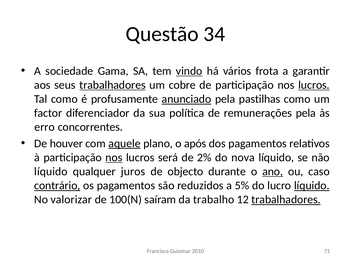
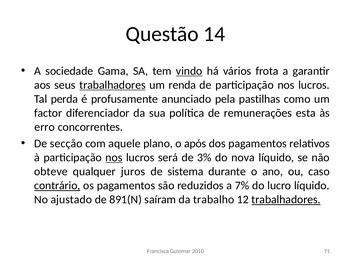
34: 34 -> 14 (214, 34)
cobre: cobre -> renda (182, 85)
lucros underline: present -> none (314, 85)
Tal como: como -> perda (64, 99)
anunciado underline: present -> none (186, 99)
remunerações pela: pela -> esta (306, 113)
houver: houver -> secção (66, 144)
aquele underline: present -> none (125, 144)
2%: 2% -> 3% (204, 158)
líquido: líquido -> obteve (51, 172)
objecto: objecto -> sistema (186, 172)
ano underline: present -> none (273, 172)
5%: 5% -> 7% (242, 186)
líquido underline: present -> none (312, 186)
valorizar: valorizar -> ajustado (71, 200)
100(N: 100(N -> 891(N (126, 200)
